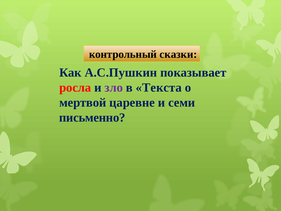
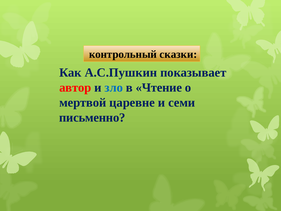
росла: росла -> автор (75, 87)
зло colour: purple -> blue (114, 87)
Текста: Текста -> Чтение (159, 87)
